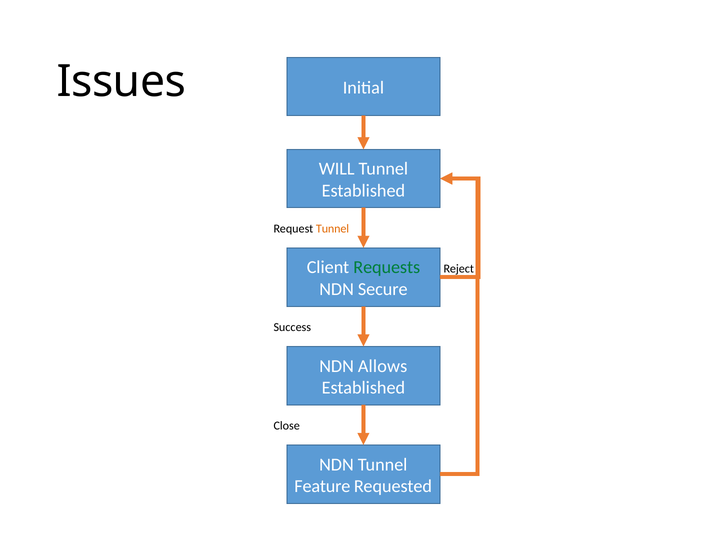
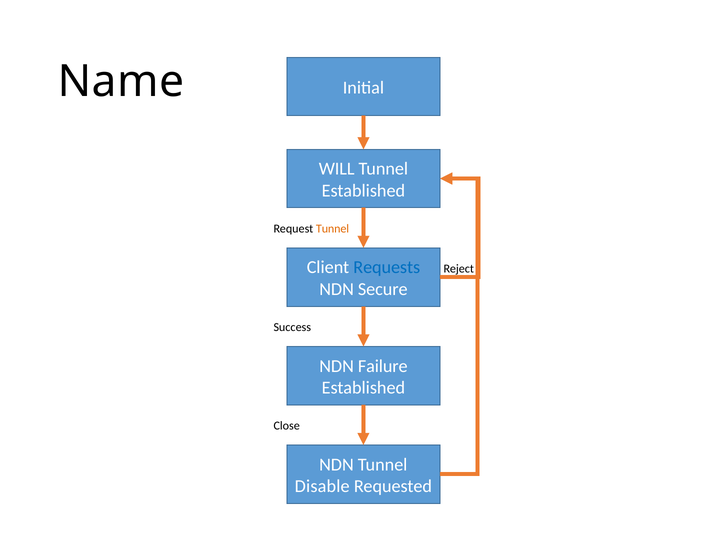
Issues: Issues -> Name (121, 81)
Requests colour: green -> blue (387, 267)
Allows: Allows -> Failure (383, 366)
Feature: Feature -> Disable (322, 486)
